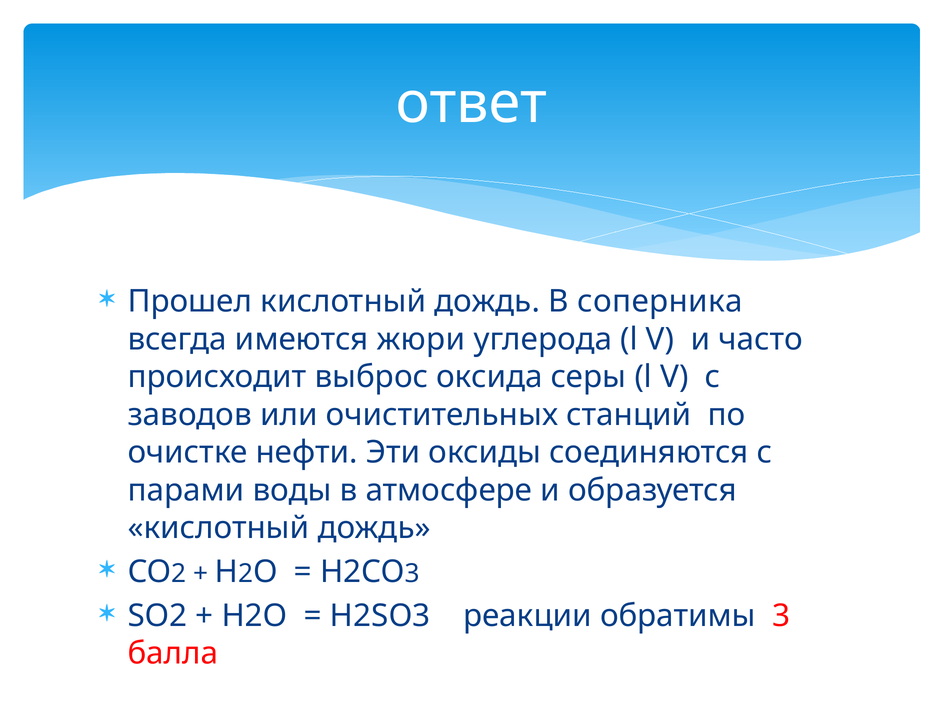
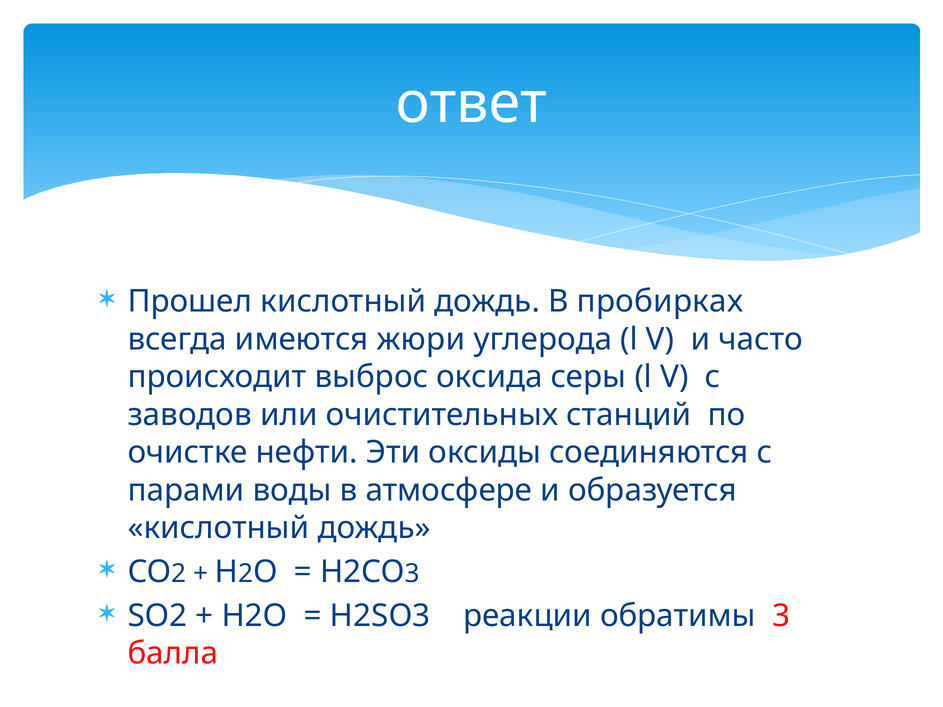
соперника: соперника -> пробирках (660, 302)
